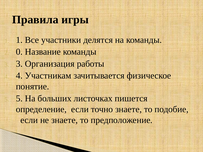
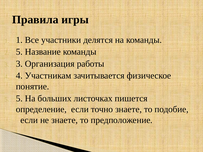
2 0: 0 -> 5 (19, 52)
